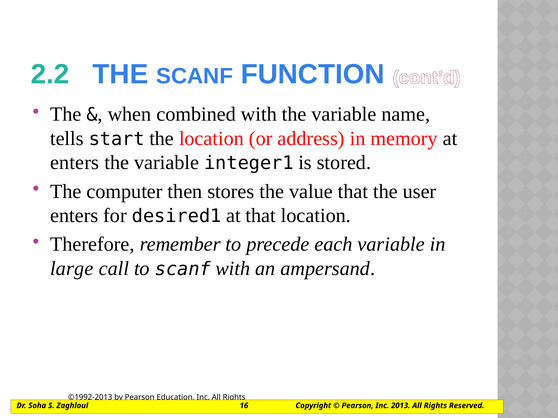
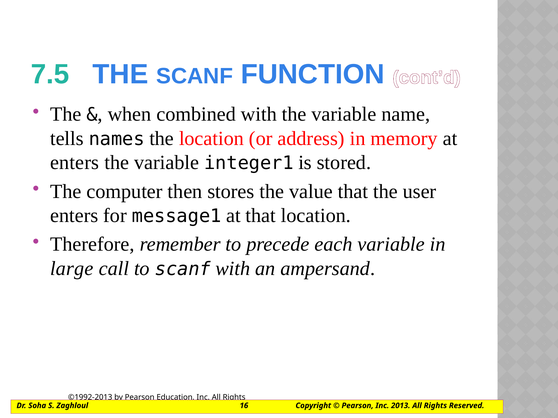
2.2: 2.2 -> 7.5 (50, 74)
start: start -> names (117, 139)
desired1: desired1 -> message1 (177, 216)
